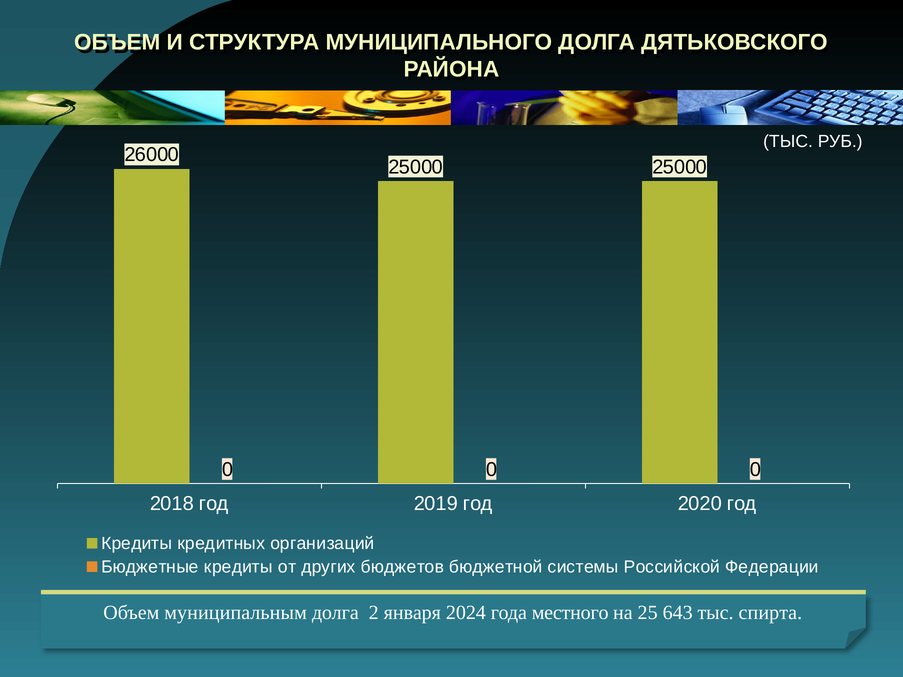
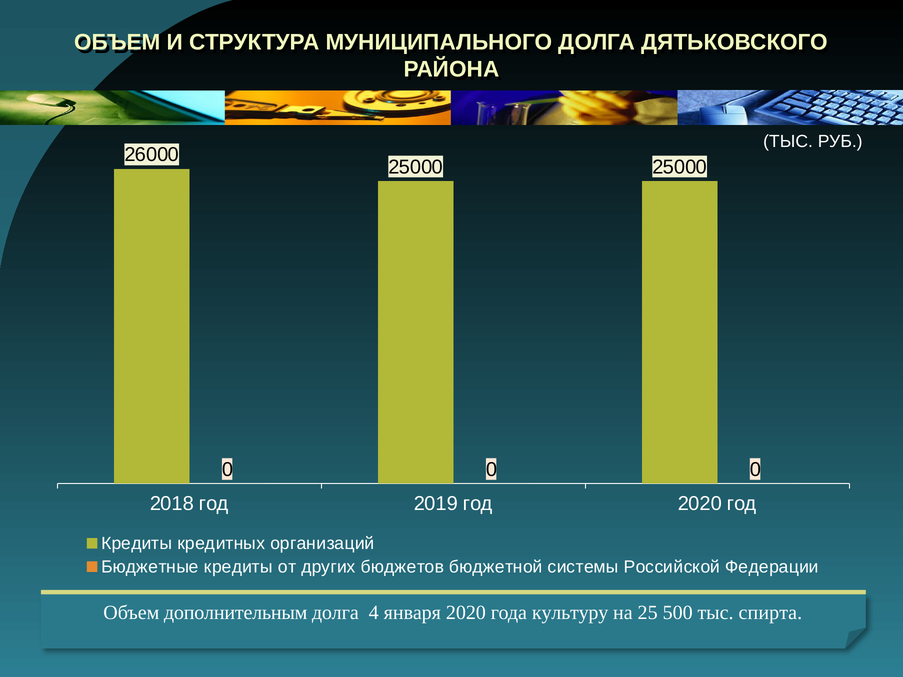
муниципальным: муниципальным -> дополнительным (236, 613)
2: 2 -> 4 (374, 613)
января 2024: 2024 -> 2020 (466, 613)
местного: местного -> культуру (570, 613)
643: 643 -> 500 (678, 613)
